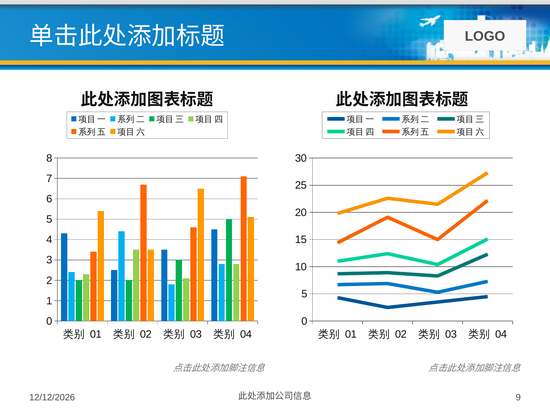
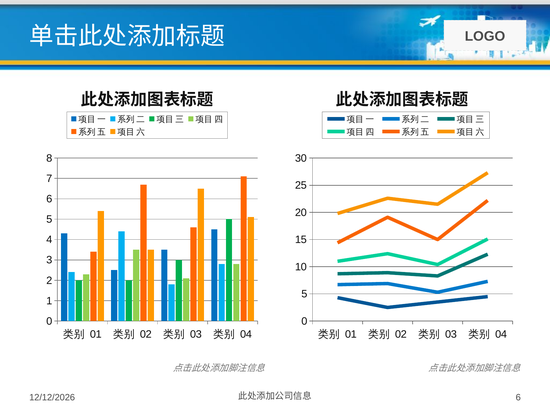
9: 9 -> 6 (518, 397)
